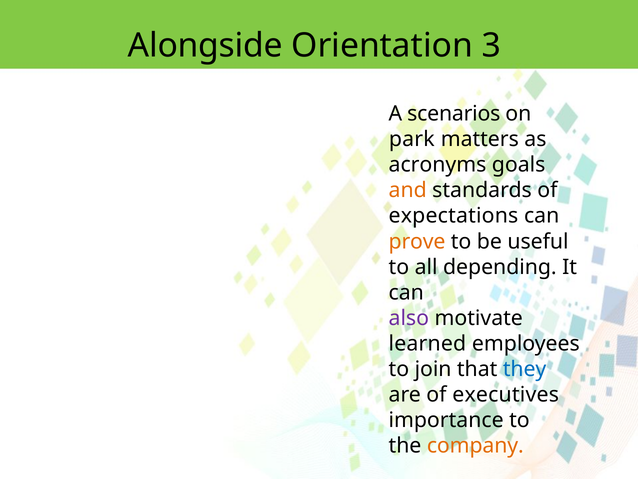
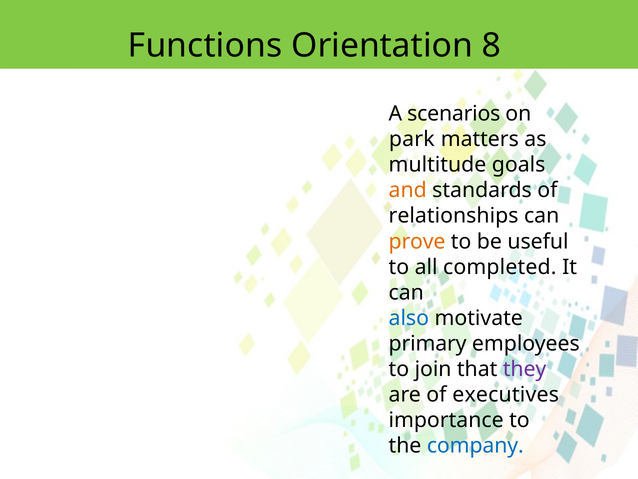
Alongside: Alongside -> Functions (205, 46)
3: 3 -> 8 (491, 46)
acronyms: acronyms -> multitude (437, 165)
expectations: expectations -> relationships (454, 216)
depending: depending -> completed (500, 267)
also colour: purple -> blue (409, 318)
learned: learned -> primary (428, 343)
they colour: blue -> purple (525, 369)
company colour: orange -> blue (475, 445)
